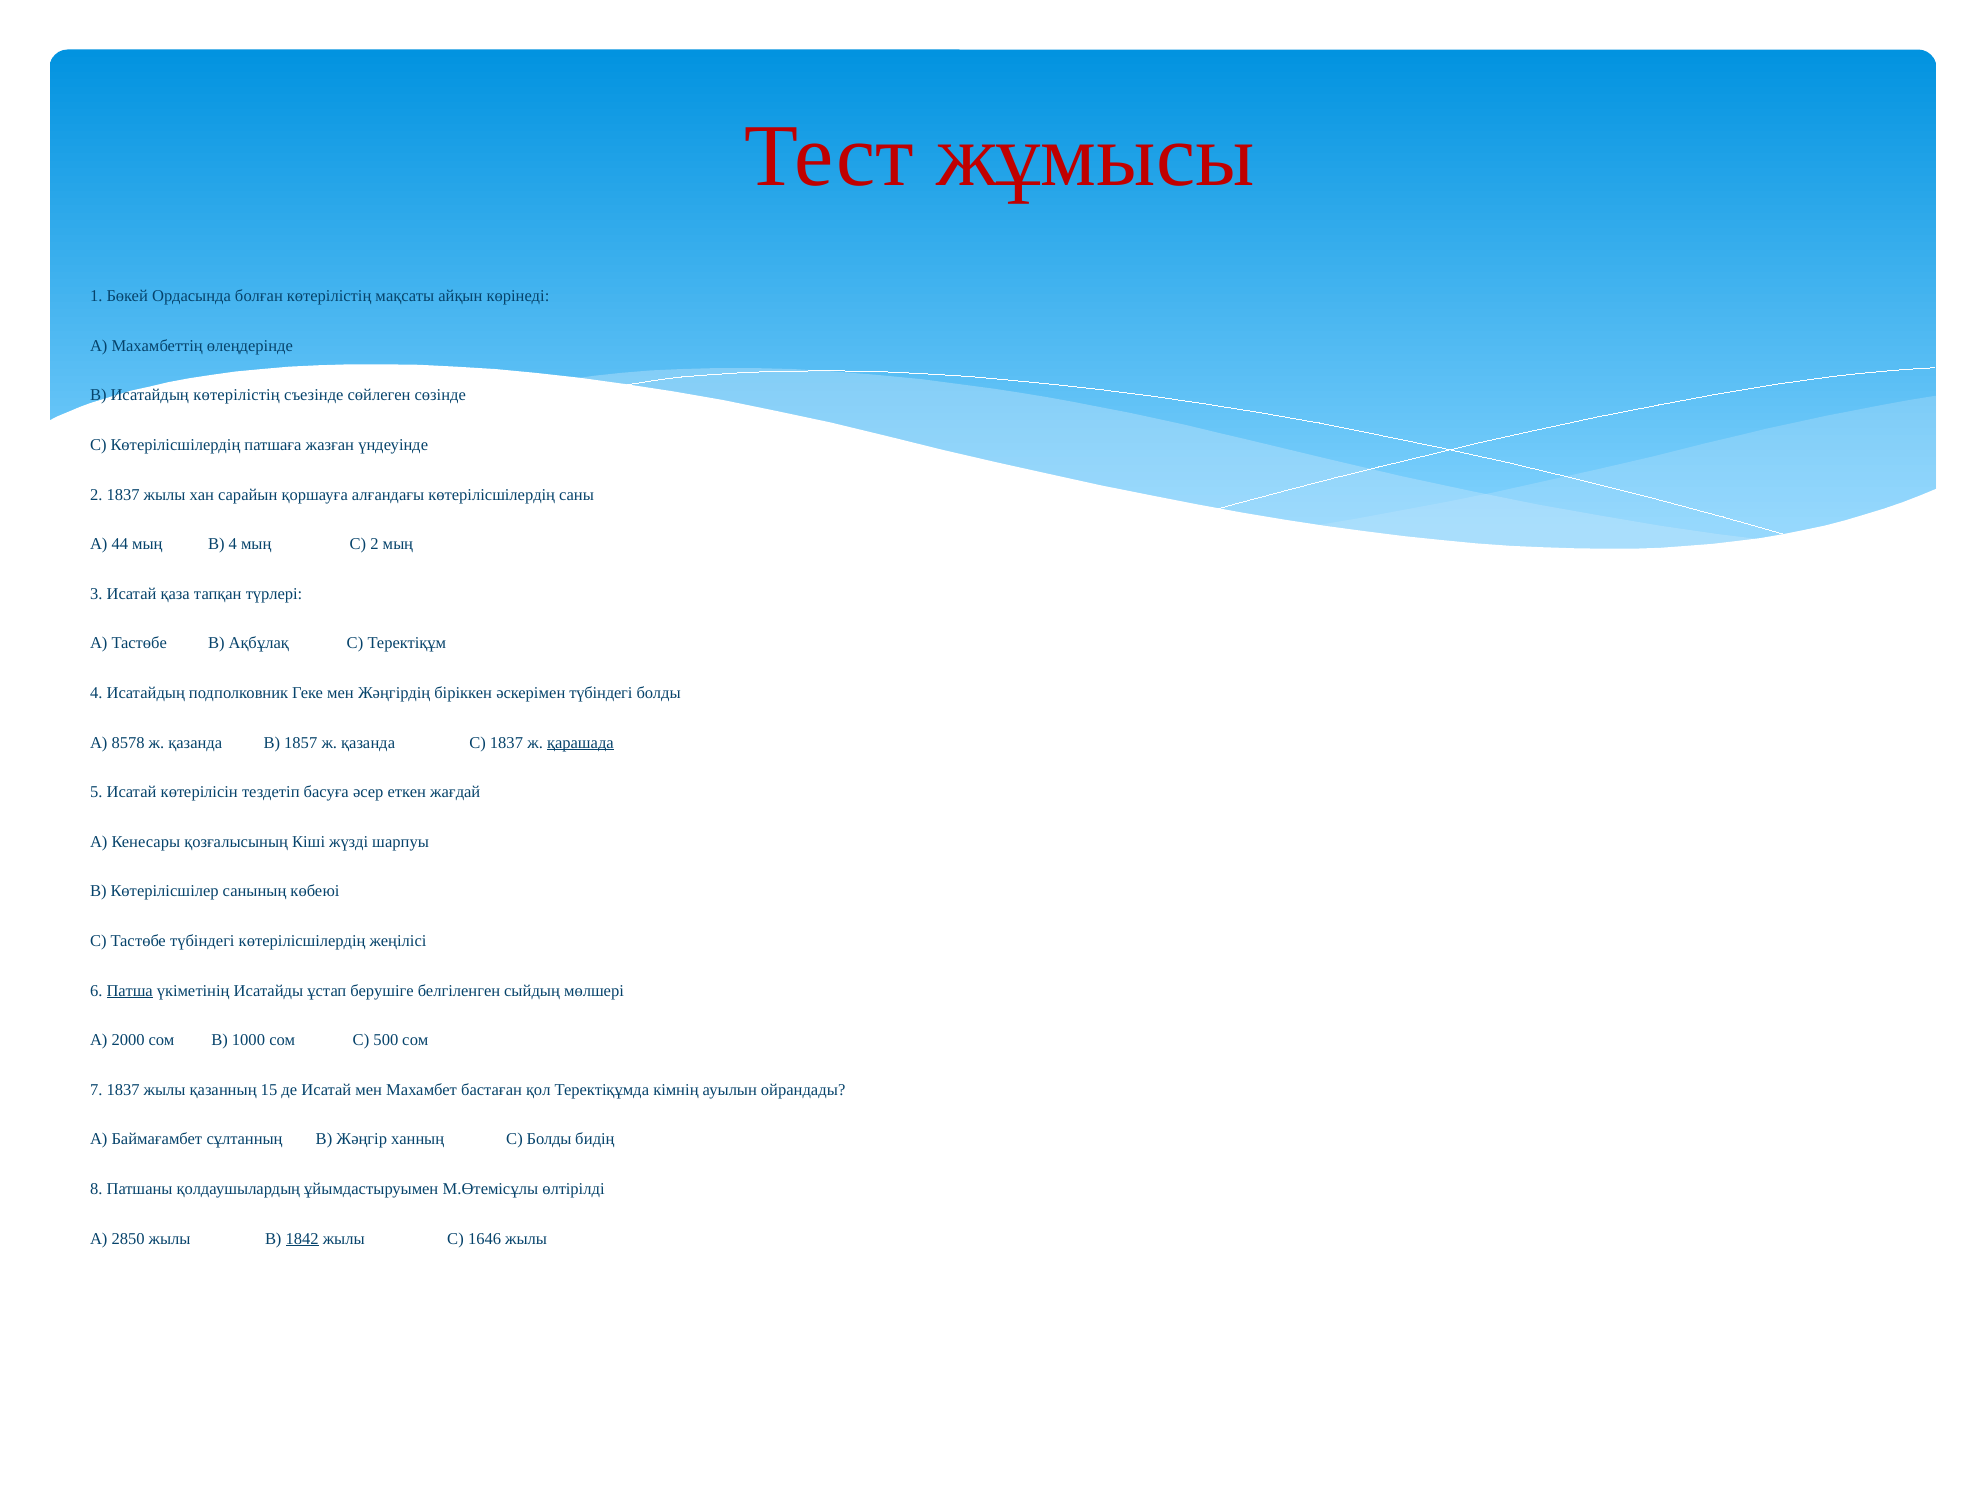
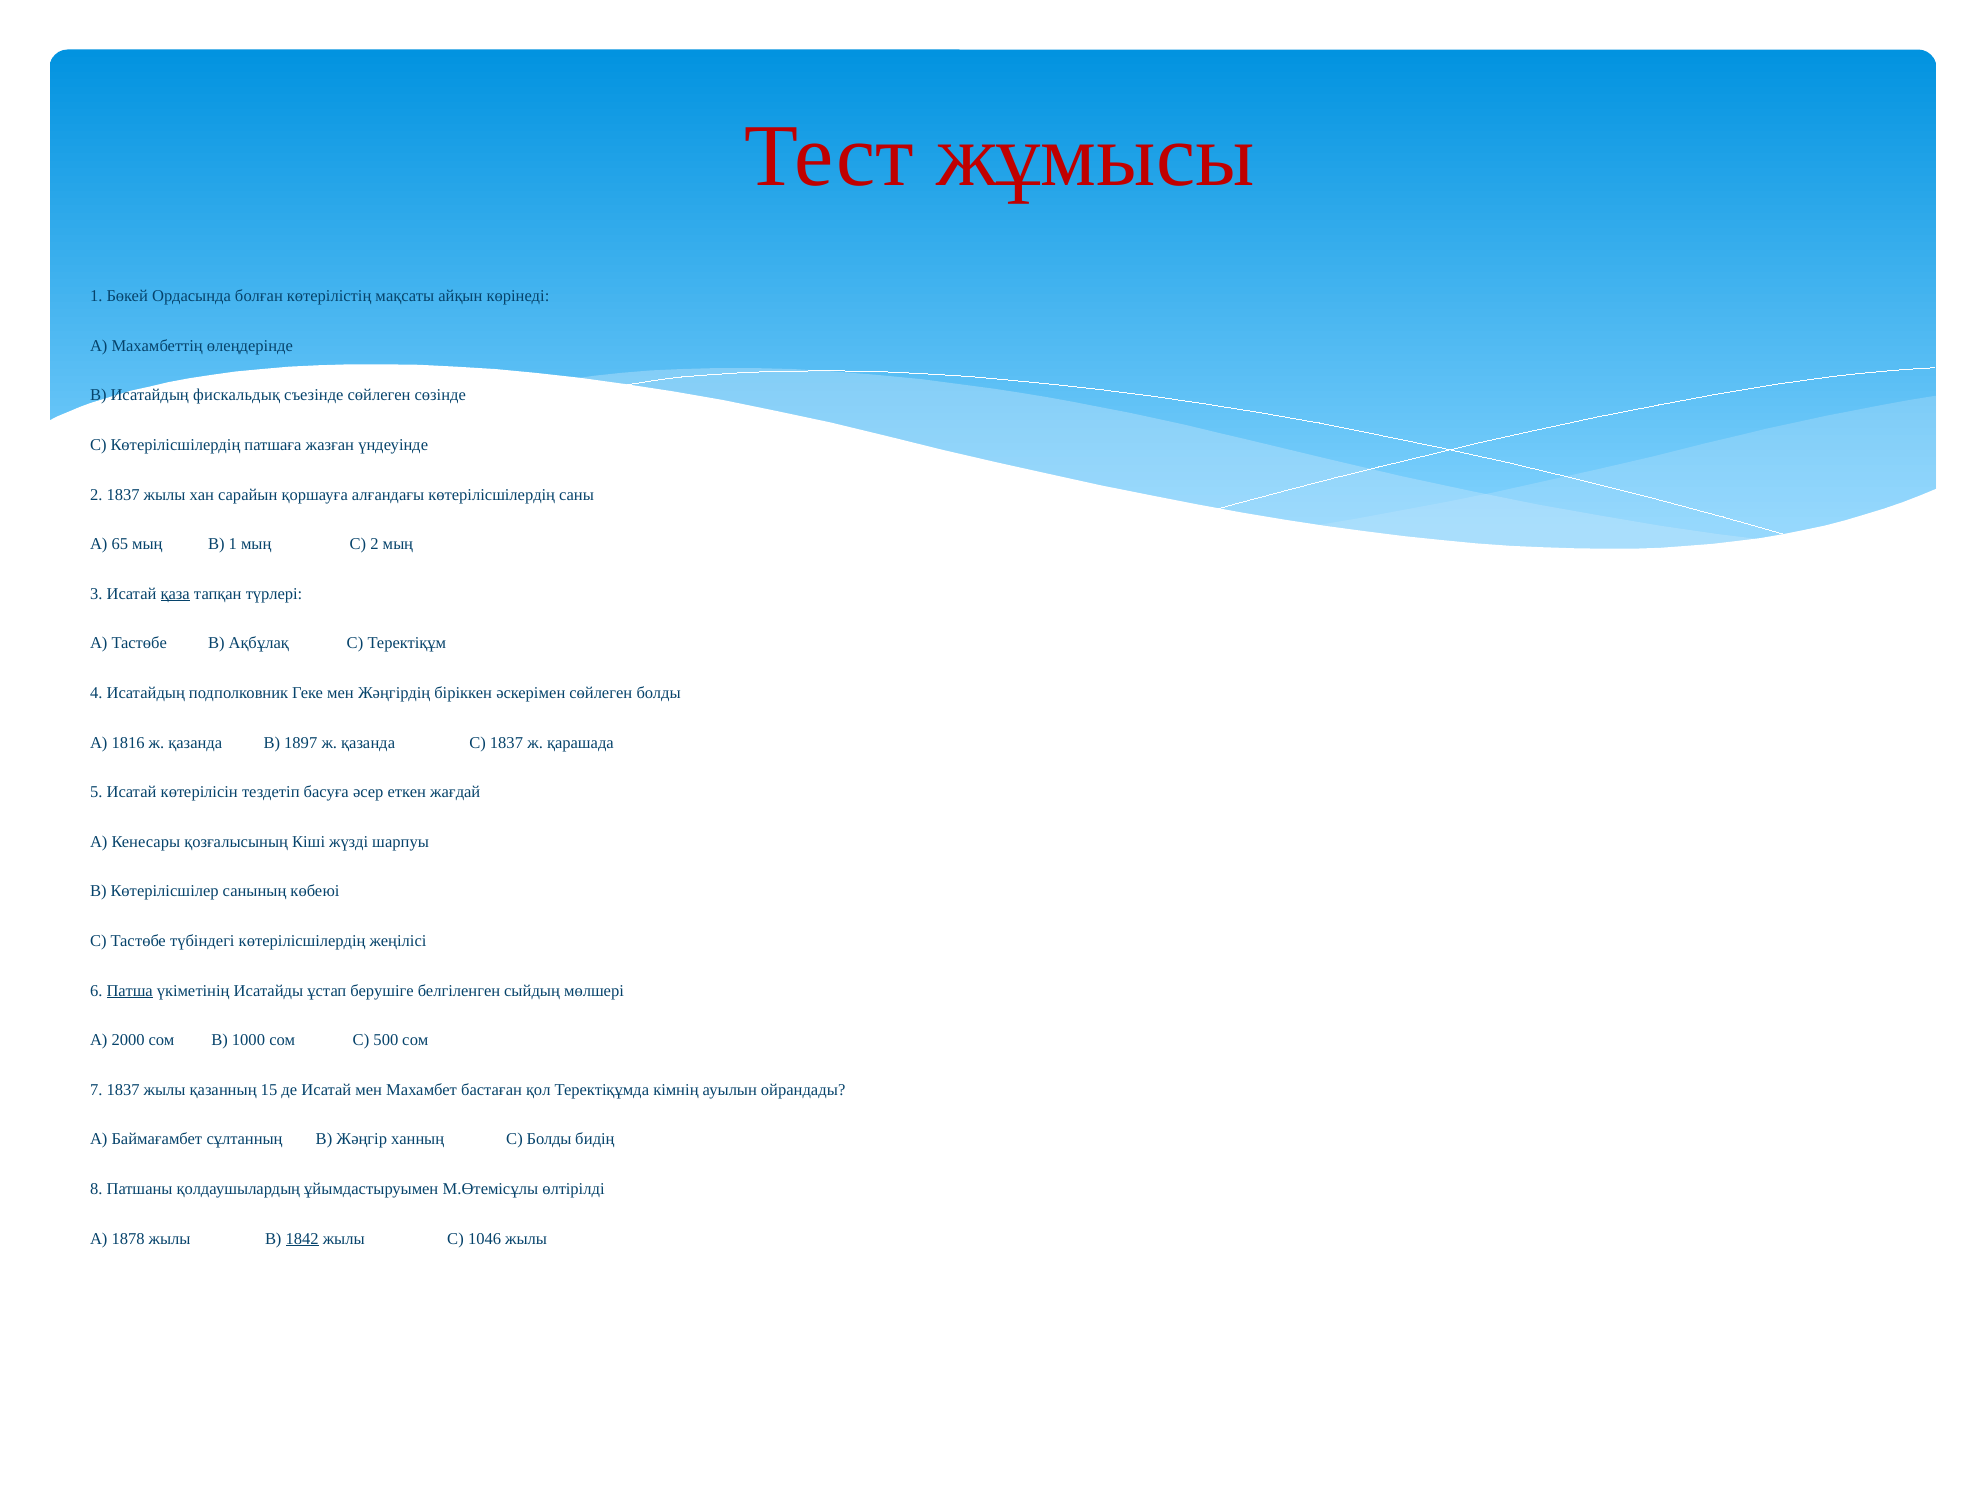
Исатайдың көтерілістің: көтерілістің -> фискальдық (237, 395)
44: 44 -> 65 (120, 544)
В 4: 4 -> 1 (233, 544)
қаза underline: none -> present (175, 594)
әскерімен түбіндегі: түбіндегі -> сөйлеген (601, 693)
8578: 8578 -> 1816 (128, 743)
1857: 1857 -> 1897 (301, 743)
қарашада underline: present -> none (580, 743)
2850: 2850 -> 1878 (128, 1239)
1646: 1646 -> 1046 (485, 1239)
